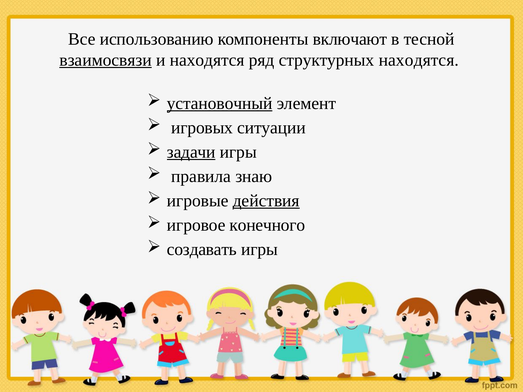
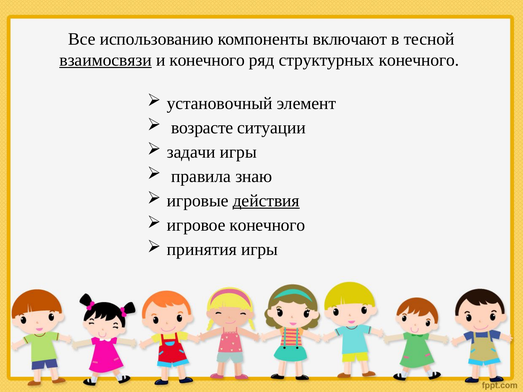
и находятся: находятся -> конечного (207, 60)
структурных находятся: находятся -> конечного (419, 60)
установочный underline: present -> none (220, 103)
игровых: игровых -> возрасте (202, 128)
задачи underline: present -> none (191, 152)
создавать: создавать -> принятия (202, 250)
